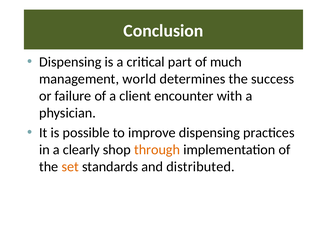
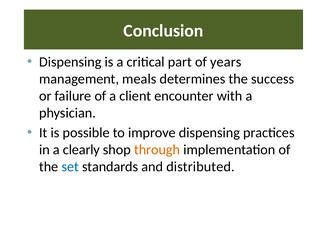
much: much -> years (226, 62)
world: world -> meals (139, 79)
set colour: orange -> blue (70, 167)
